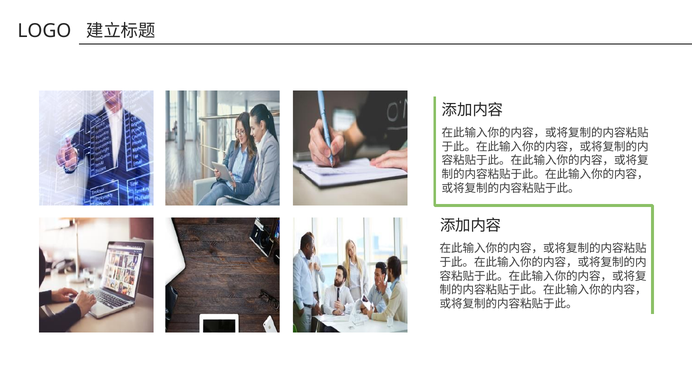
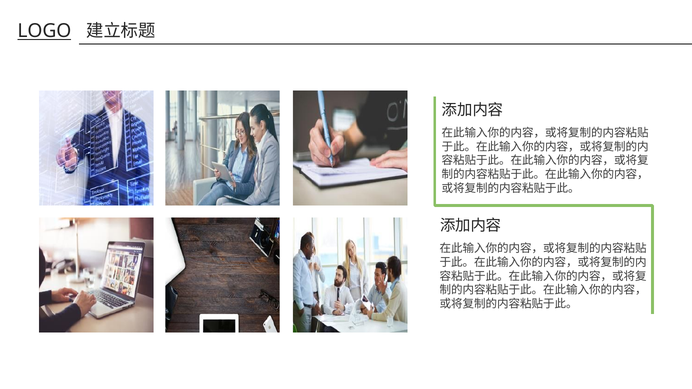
LOGO underline: none -> present (44, 31)
